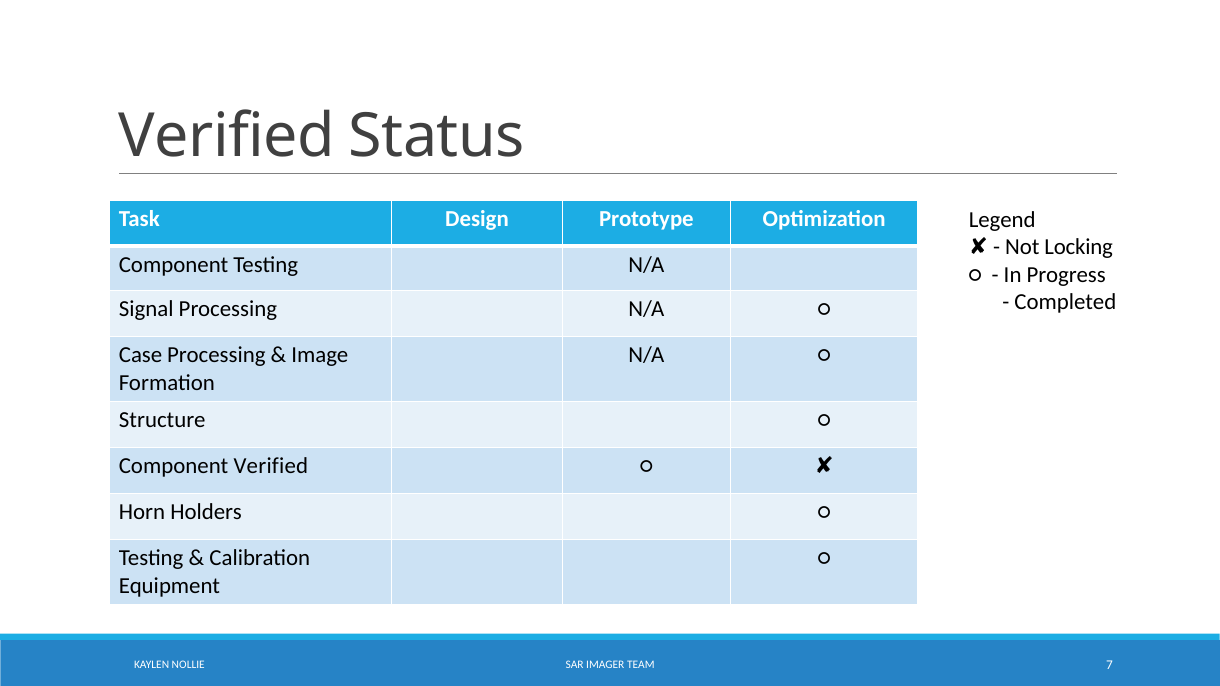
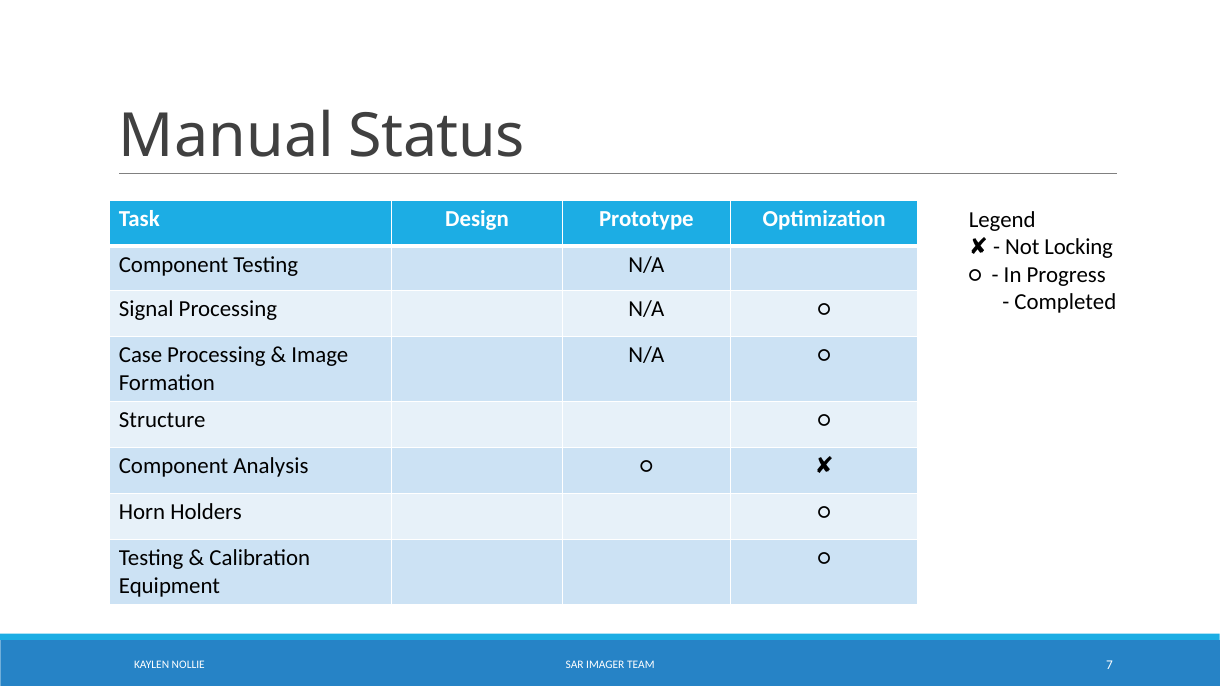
Verified: Verified -> Manual (227, 137)
Component Verified: Verified -> Analysis (271, 466)
